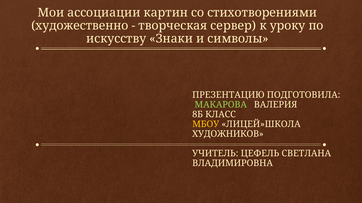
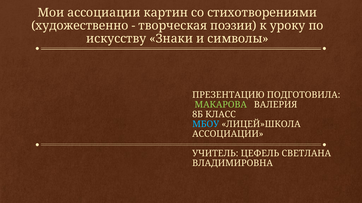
сервер: сервер -> поэзии (233, 26)
МБОУ colour: yellow -> light blue (206, 125)
ХУДОЖНИКОВ: ХУДОЖНИКОВ -> АССОЦИАЦИИ (228, 134)
